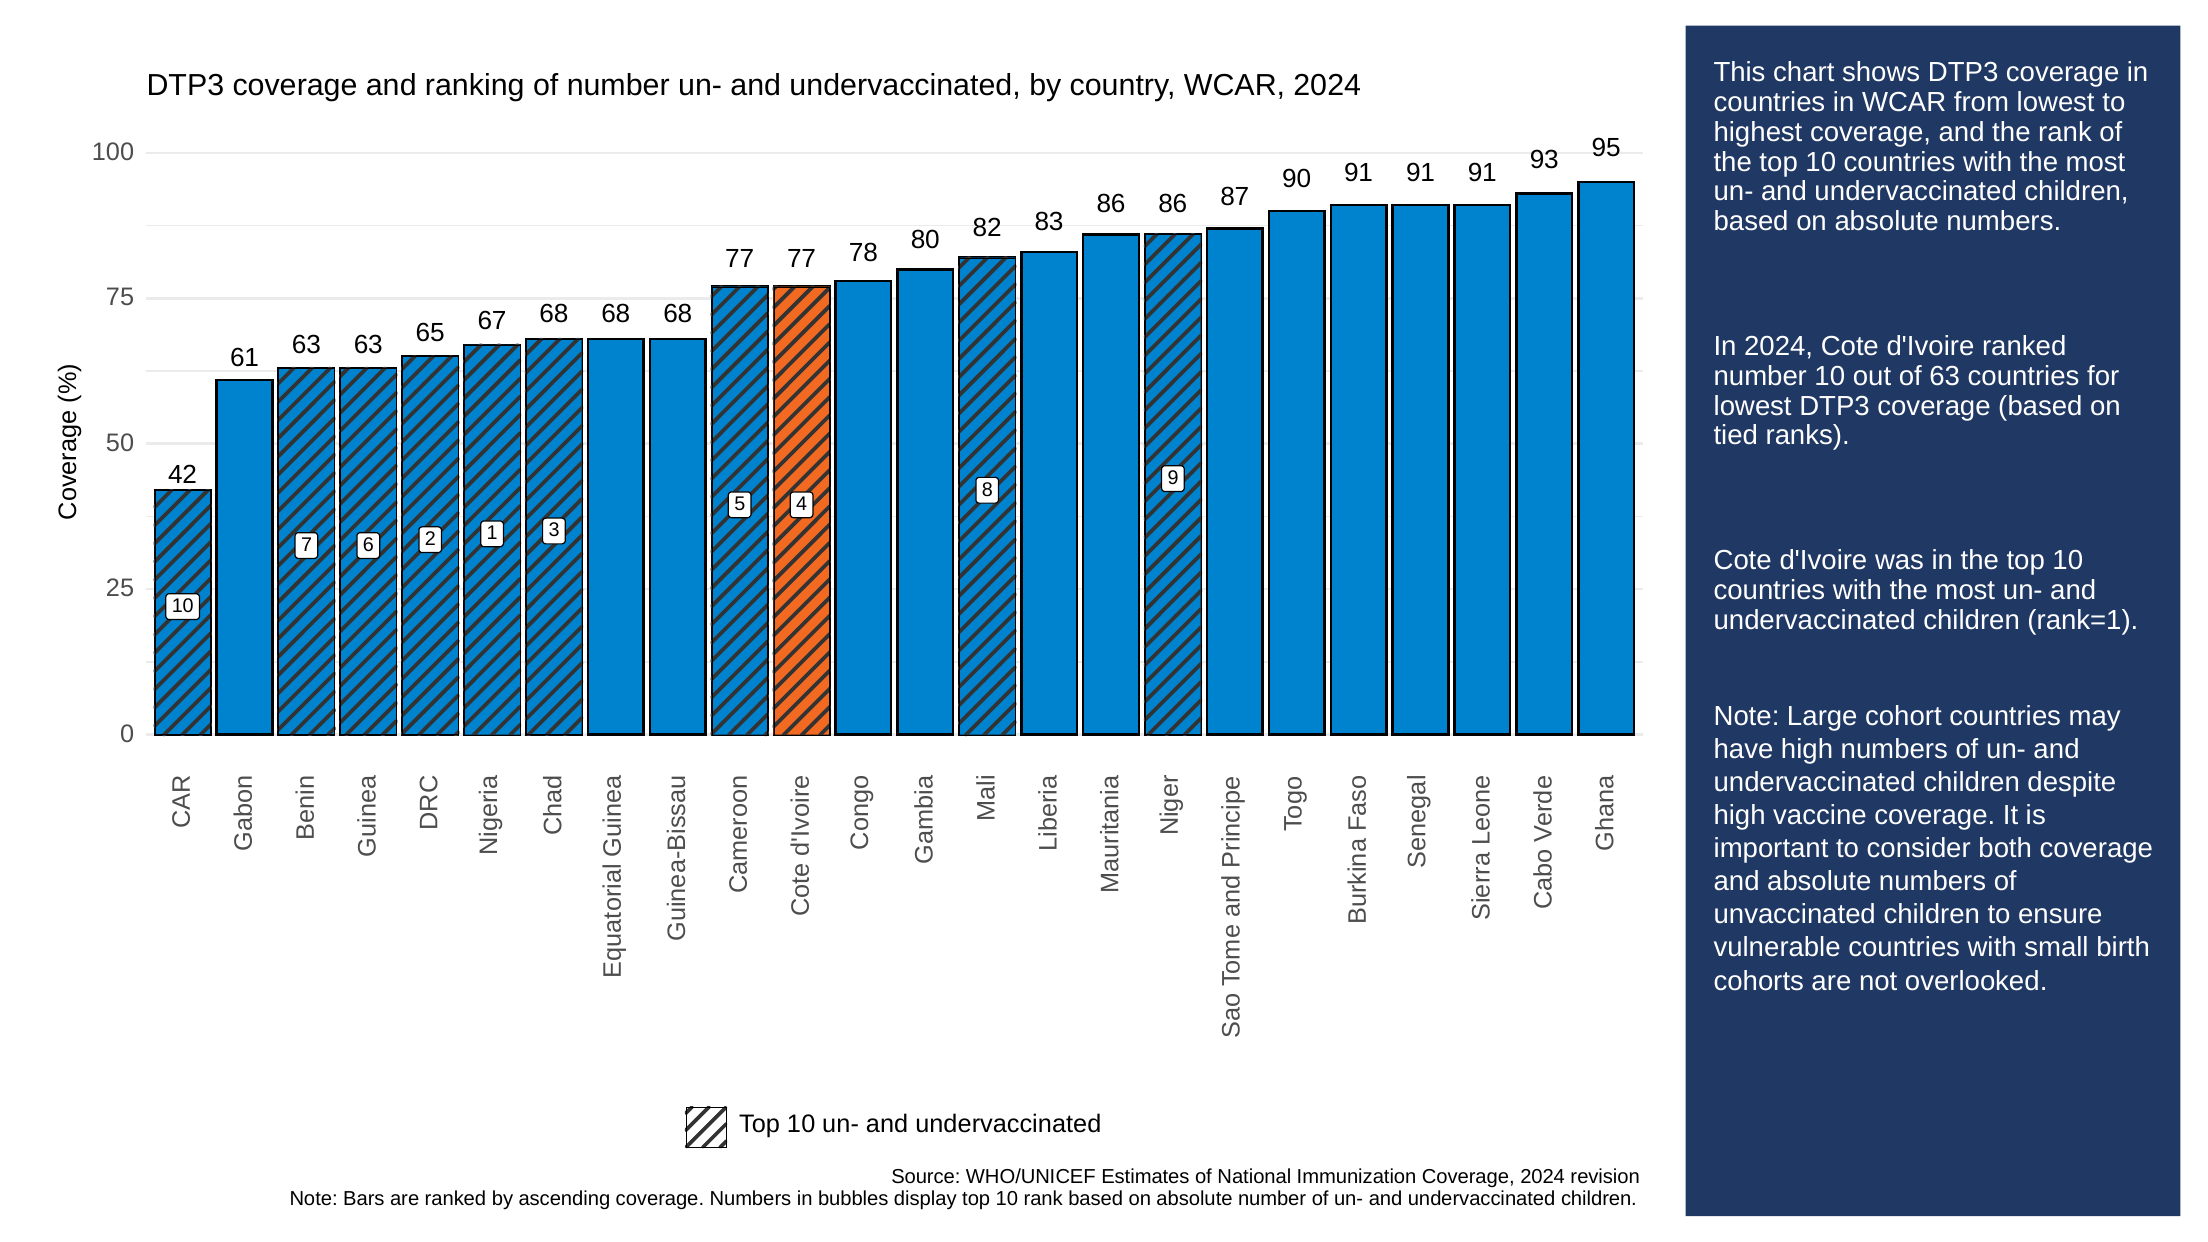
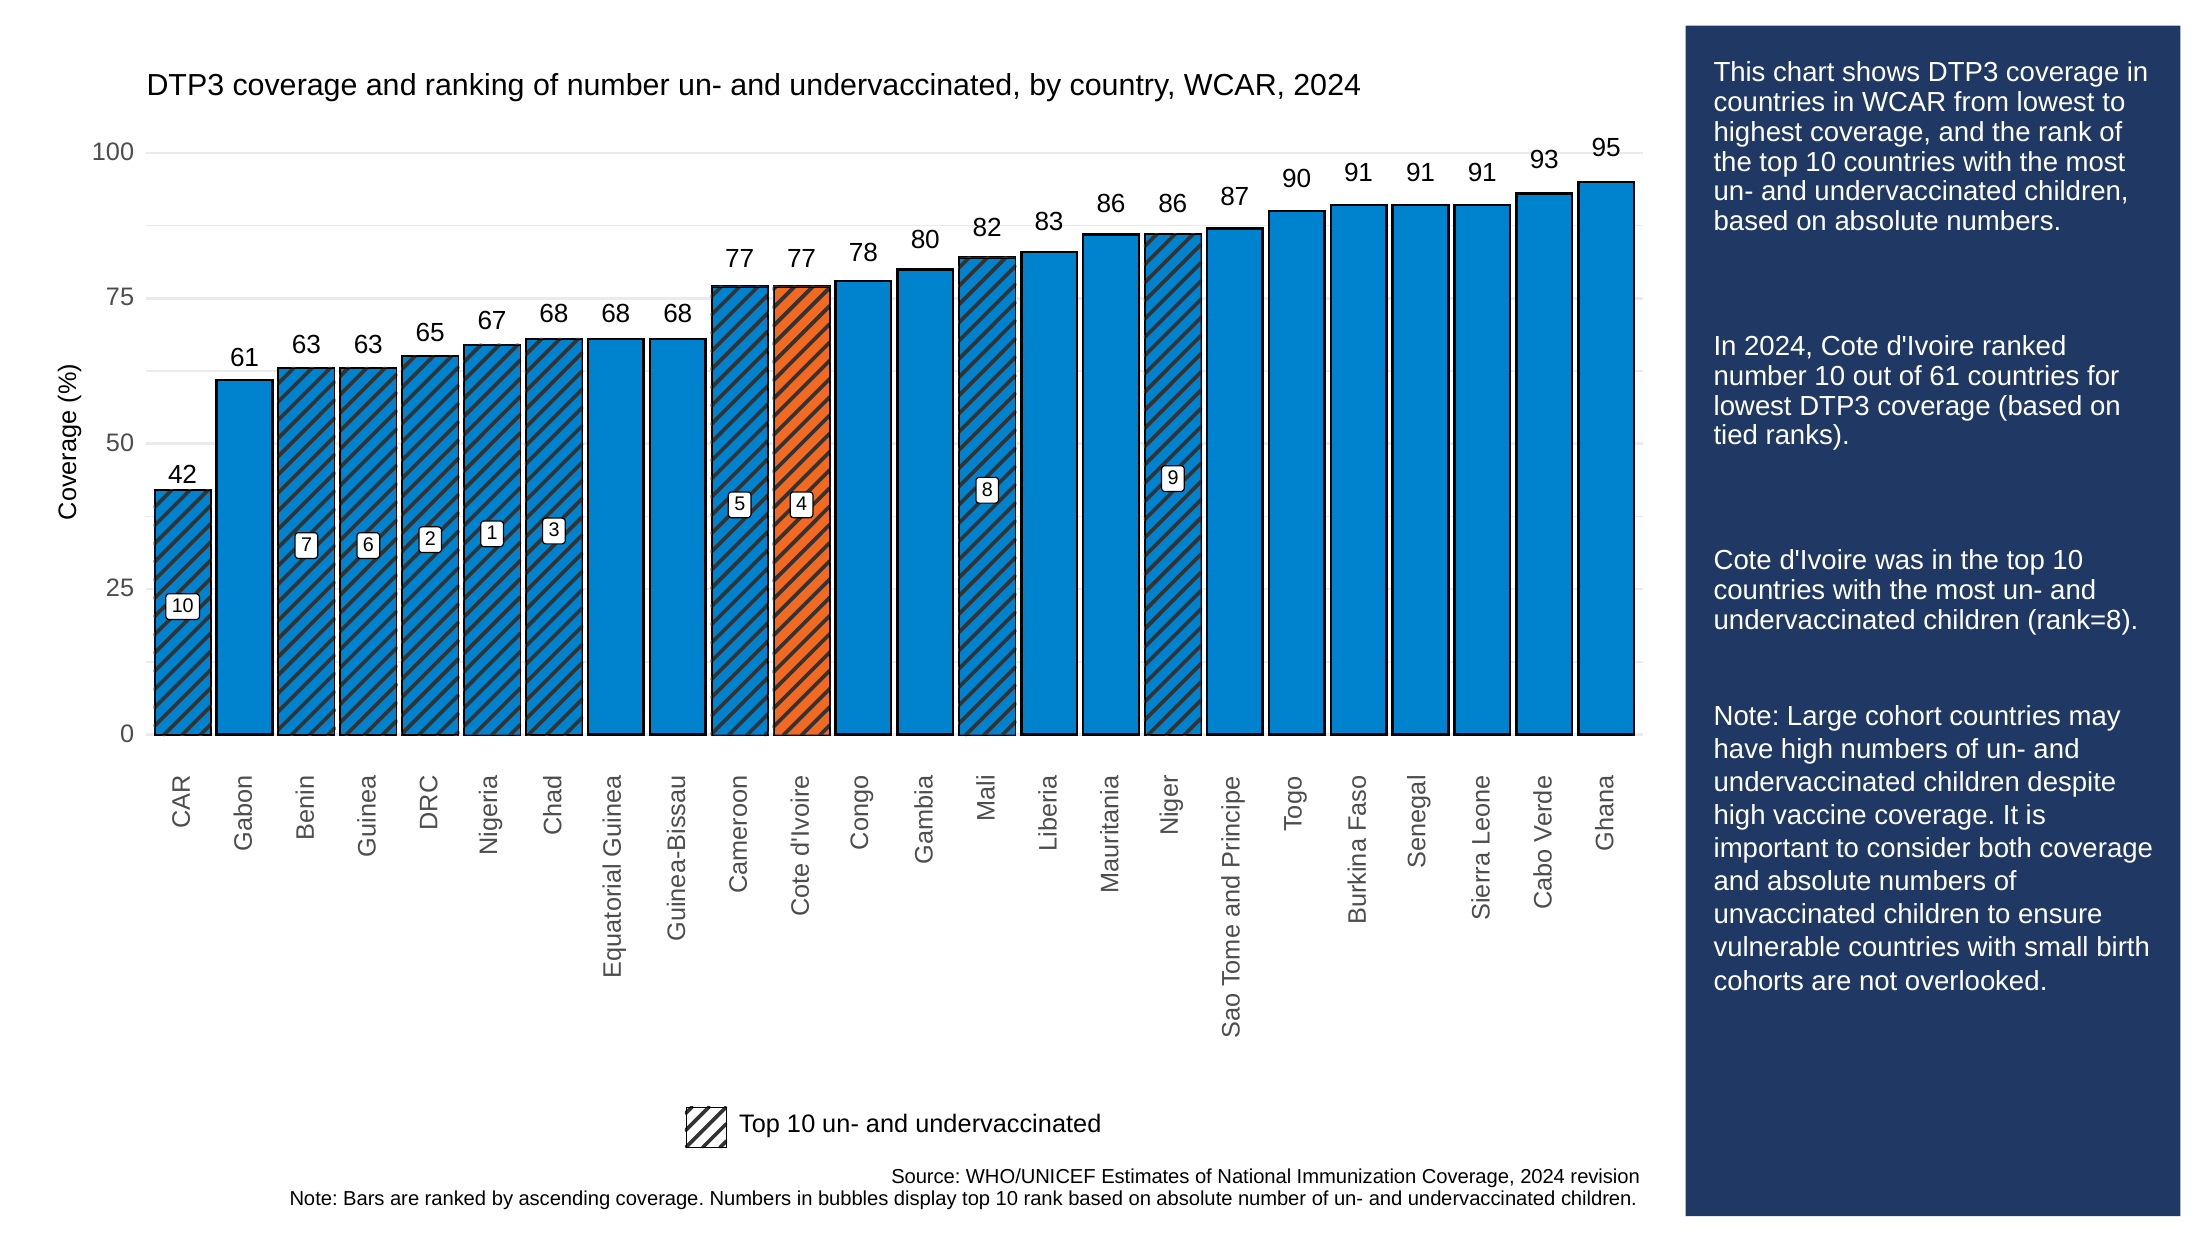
of 63: 63 -> 61 (1945, 376)
rank=1: rank=1 -> rank=8 (2083, 620)
